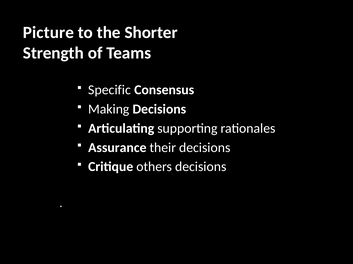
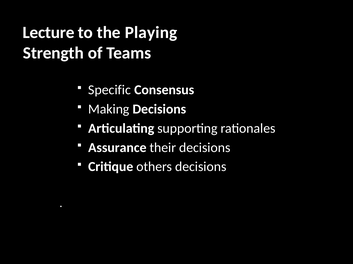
Picture: Picture -> Lecture (49, 32)
Shorter: Shorter -> Playing (151, 32)
